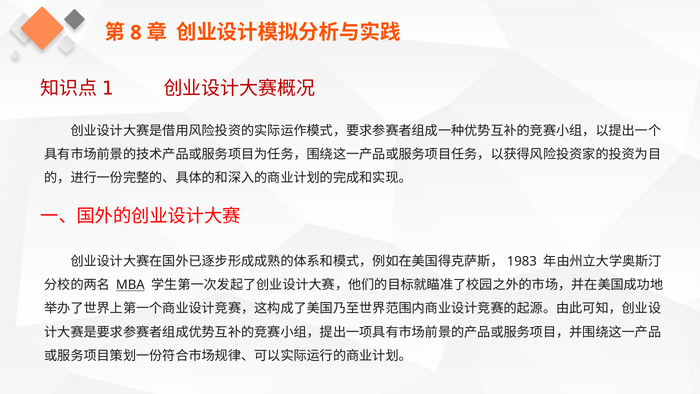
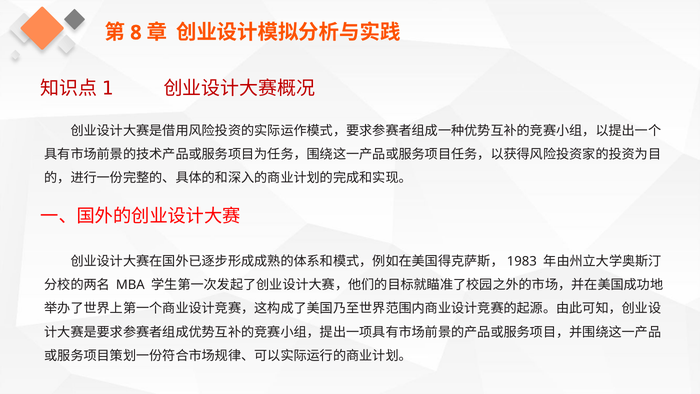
MBA underline: present -> none (130, 285)
